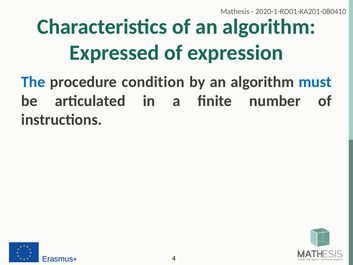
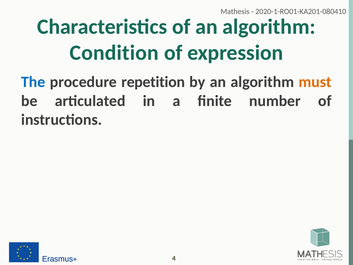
Expressed: Expressed -> Condition (114, 53)
condition: condition -> repetition (153, 82)
must colour: blue -> orange (315, 82)
